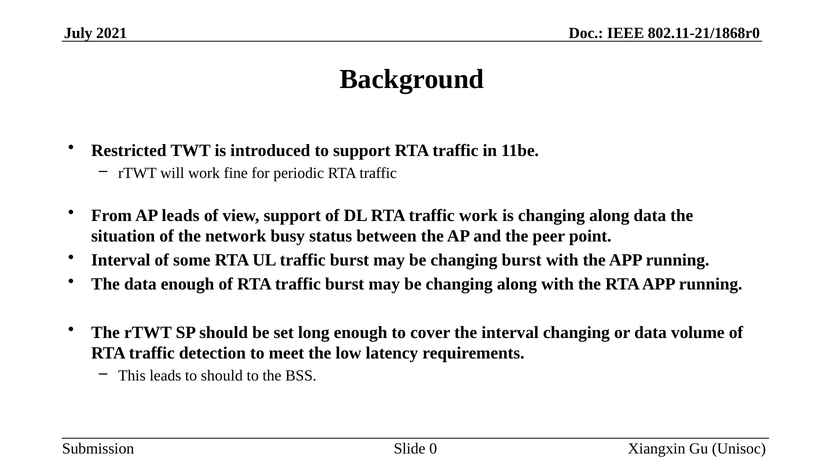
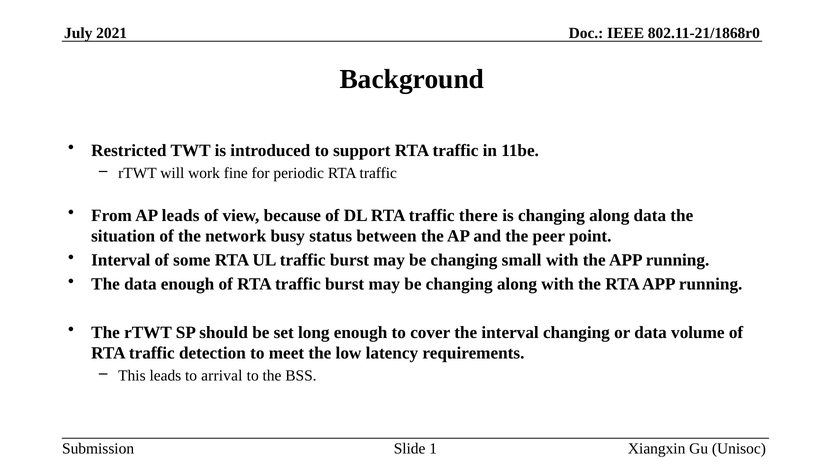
view support: support -> because (292, 215)
traffic work: work -> there (478, 215)
changing burst: burst -> small (522, 260)
to should: should -> arrival (222, 375)
0: 0 -> 1 (433, 448)
